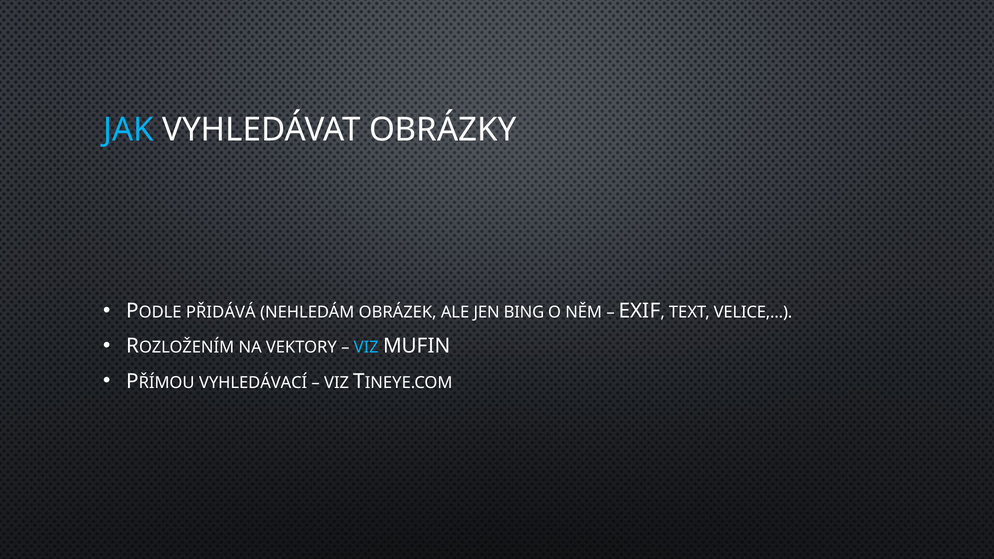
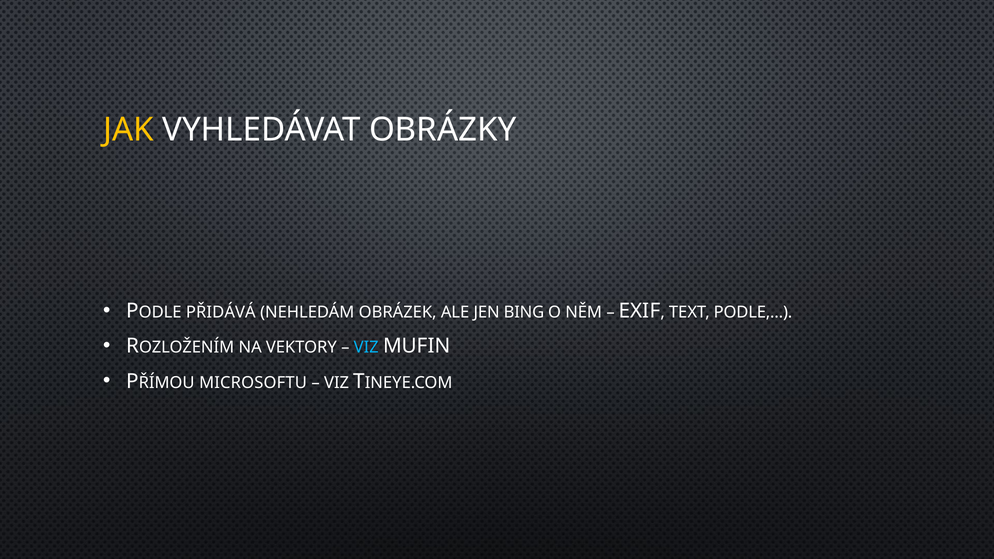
JAK colour: light blue -> yellow (128, 130)
VELICE,…: VELICE,… -> PODLE,… (753, 312)
VYHLEDÁVACÍ: VYHLEDÁVACÍ -> MICROSOFTU (253, 383)
